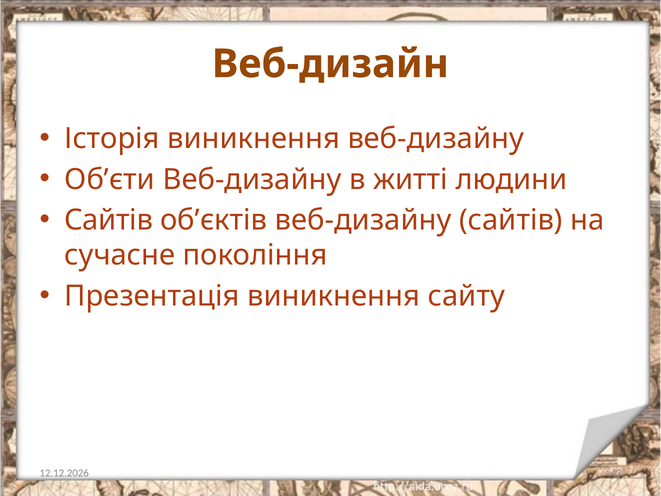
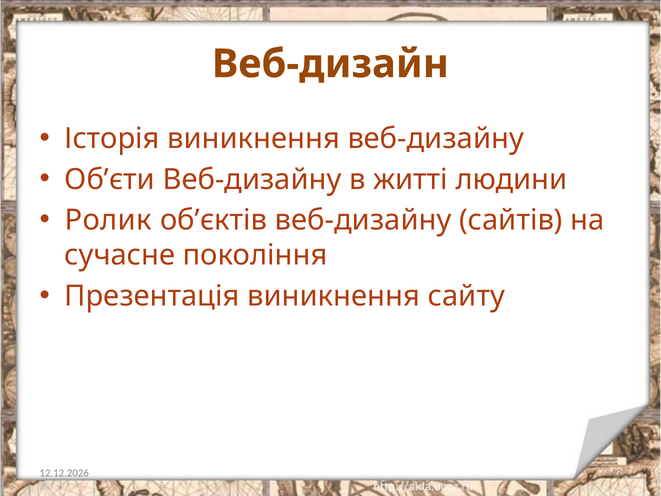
Сайтів: Сайтів -> Ролик (108, 220)
